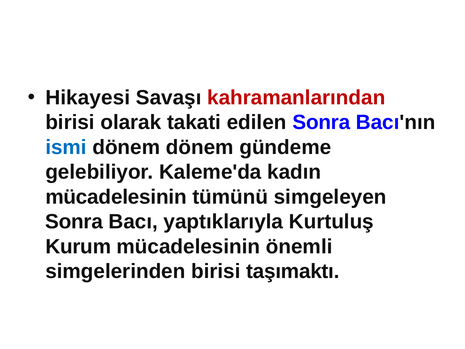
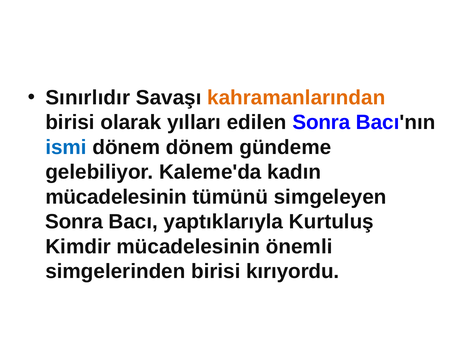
Hikayesi: Hikayesi -> Sınırlıdır (88, 98)
kahramanlarından colour: red -> orange (296, 98)
takati: takati -> yılları (194, 122)
Kurum: Kurum -> Kimdir (78, 246)
taşımaktı: taşımaktı -> kırıyordu (293, 271)
